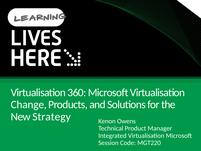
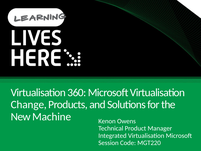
Strategy: Strategy -> Machine (52, 116)
